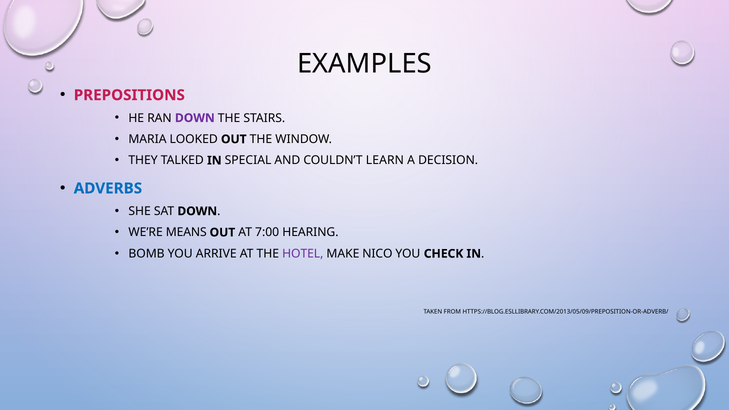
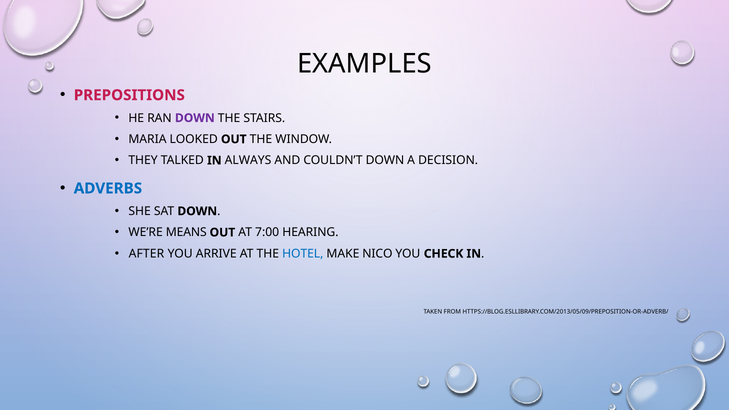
SPECIAL: SPECIAL -> ALWAYS (248, 161)
COULDN’T LEARN: LEARN -> DOWN (385, 161)
BOMB: BOMB -> AFTER (146, 254)
HOTEL colour: purple -> blue (303, 254)
